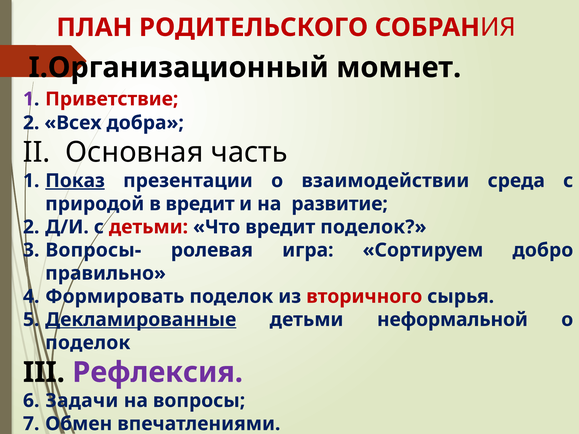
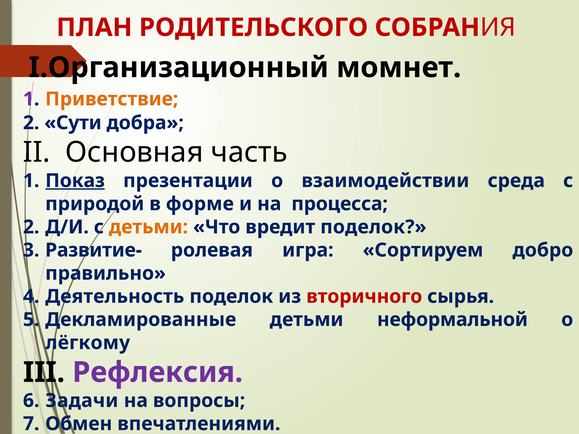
Приветствие colour: red -> orange (112, 99)
Всех: Всех -> Сути (73, 123)
в вредит: вредит -> форме (200, 204)
развитие: развитие -> процесса (340, 204)
детьми colour: red -> orange (148, 227)
Вопросы-: Вопросы- -> Развитие- (93, 250)
Формировать: Формировать -> Деятельность (115, 297)
Декламированные underline: present -> none (141, 320)
поделок: поделок -> лёгкому (88, 343)
